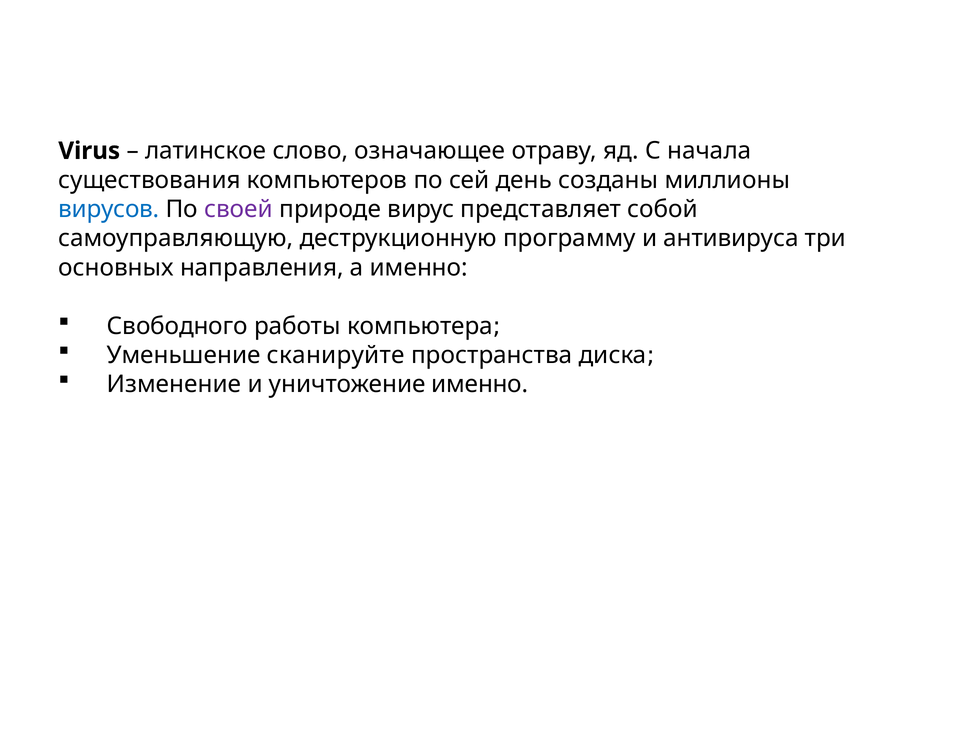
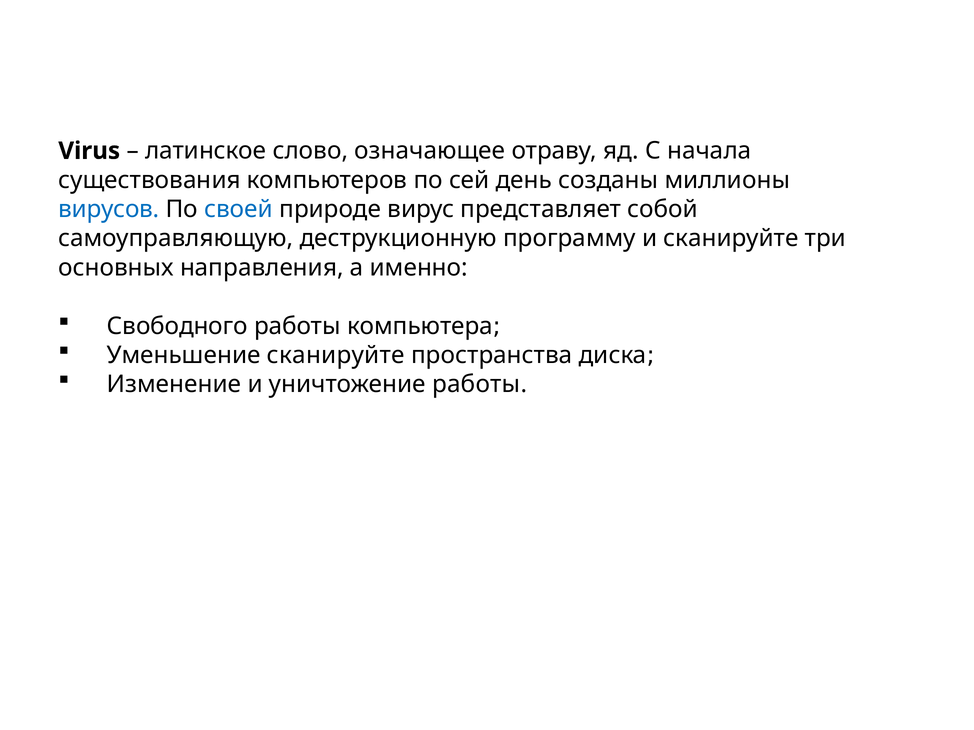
своей colour: purple -> blue (239, 209)
и антивируса: антивируса -> сканируйте (731, 239)
уничтожение именно: именно -> работы (480, 385)
